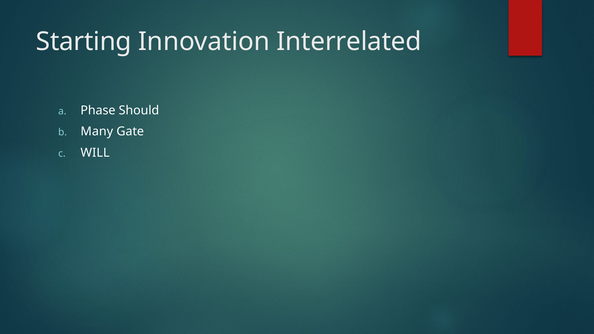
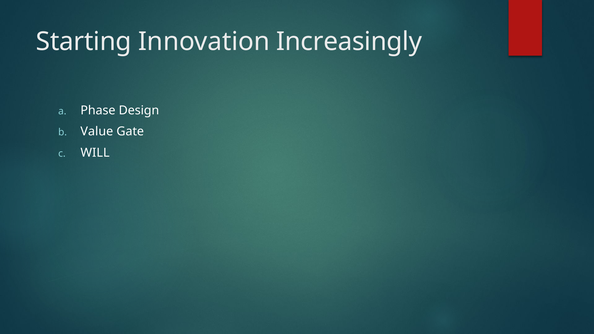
Interrelated: Interrelated -> Increasingly (349, 42)
Should: Should -> Design (139, 111)
Many: Many -> Value (97, 132)
